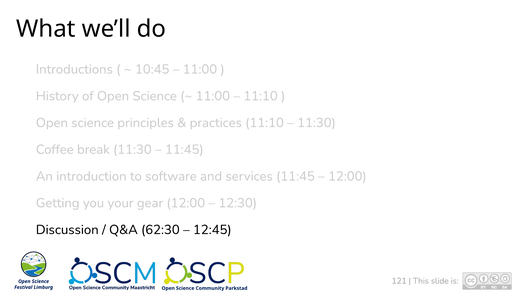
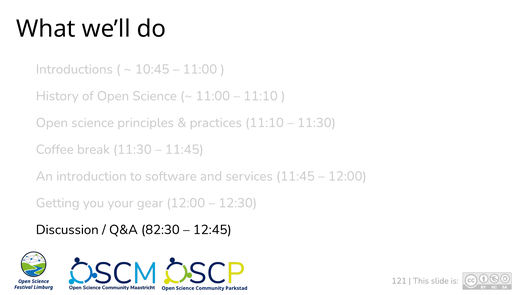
62:30: 62:30 -> 82:30 (160, 230)
